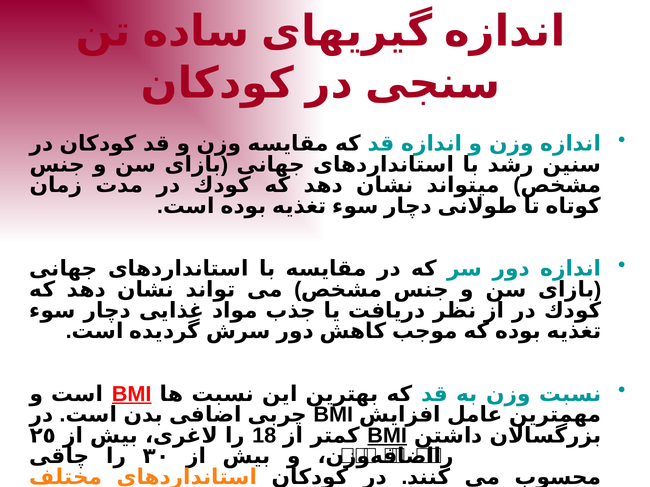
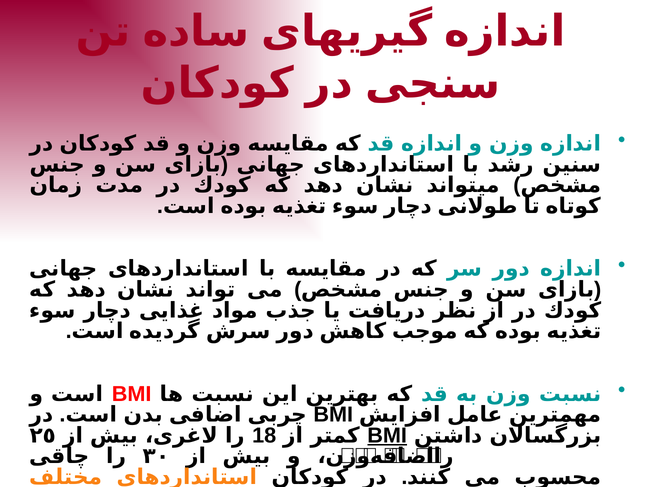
BMI underline: present -> none (132, 394)
